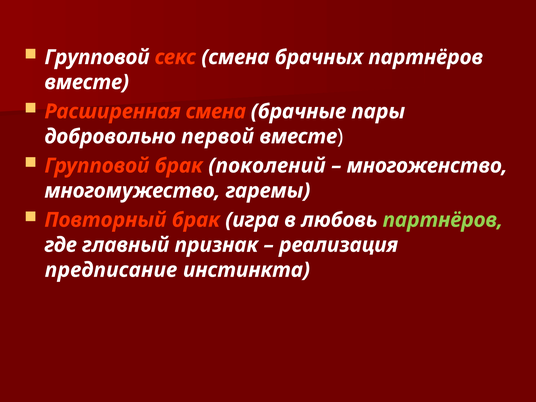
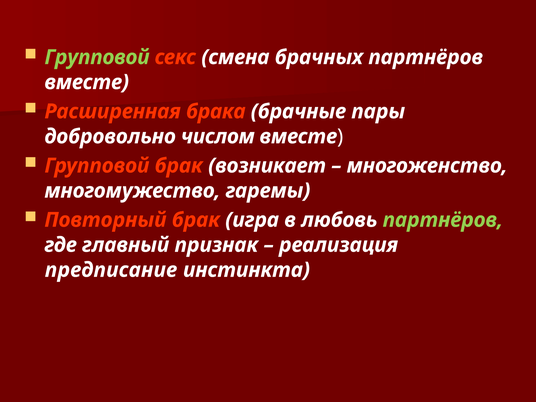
Групповой colour: white -> light green (97, 57)
Расширенная смена: смена -> брака (216, 111)
первой: первой -> числом (218, 136)
поколений: поколений -> возникает (267, 166)
